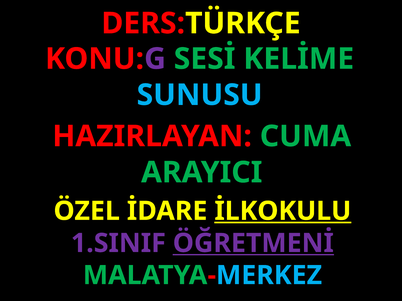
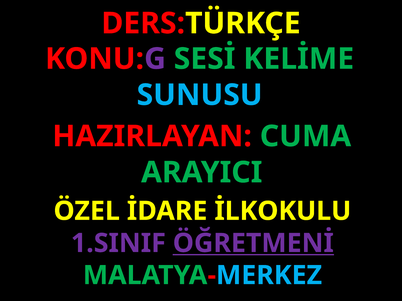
İLKOKULU underline: present -> none (283, 211)
